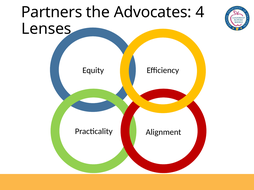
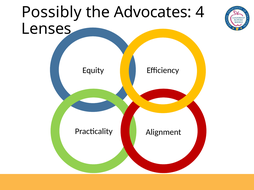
Partners: Partners -> Possibly (52, 12)
